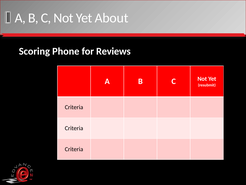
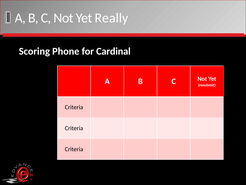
About: About -> Really (111, 18)
Reviews: Reviews -> Cardinal (113, 51)
